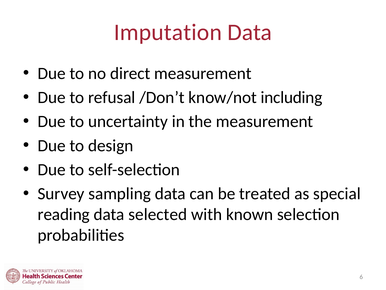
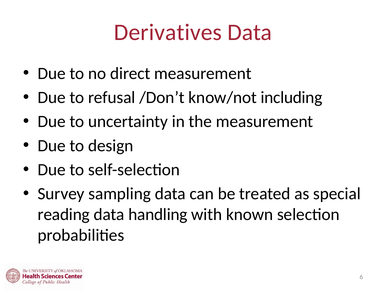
Imputation: Imputation -> Derivatives (168, 32)
selected: selected -> handling (158, 214)
